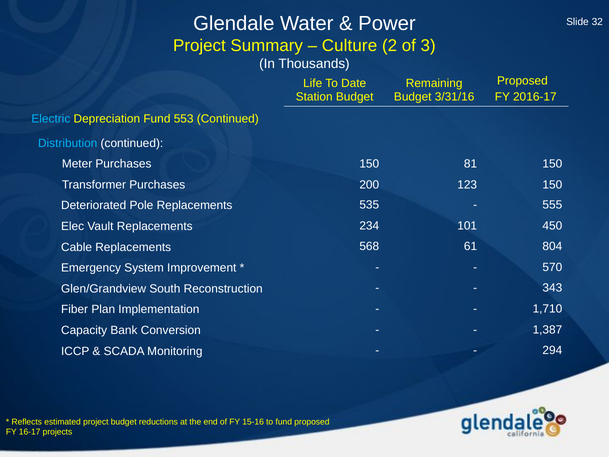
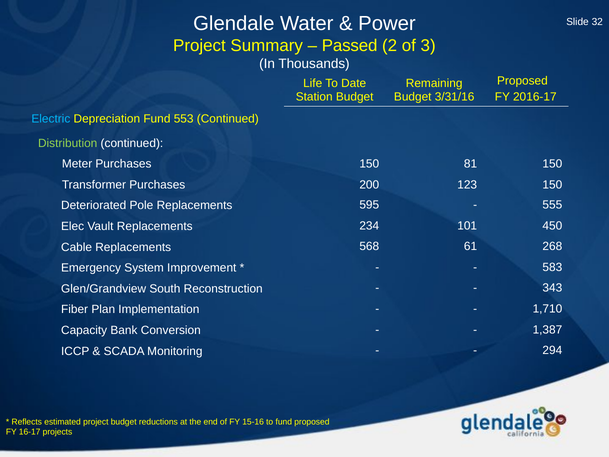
Culture: Culture -> Passed (350, 46)
Distribution colour: light blue -> light green (68, 143)
535: 535 -> 595 (369, 205)
804: 804 -> 268 (552, 246)
570: 570 -> 583 (552, 267)
